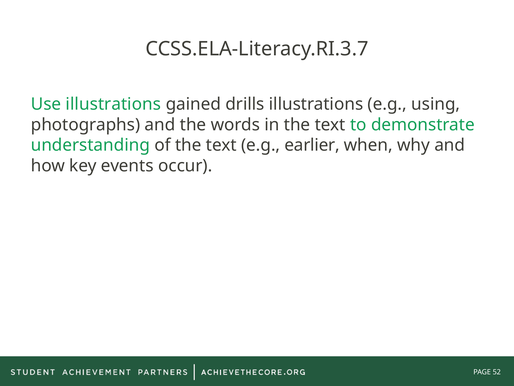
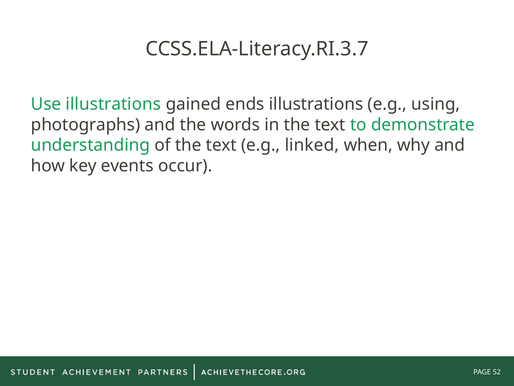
drills: drills -> ends (245, 104)
earlier: earlier -> linked (312, 145)
